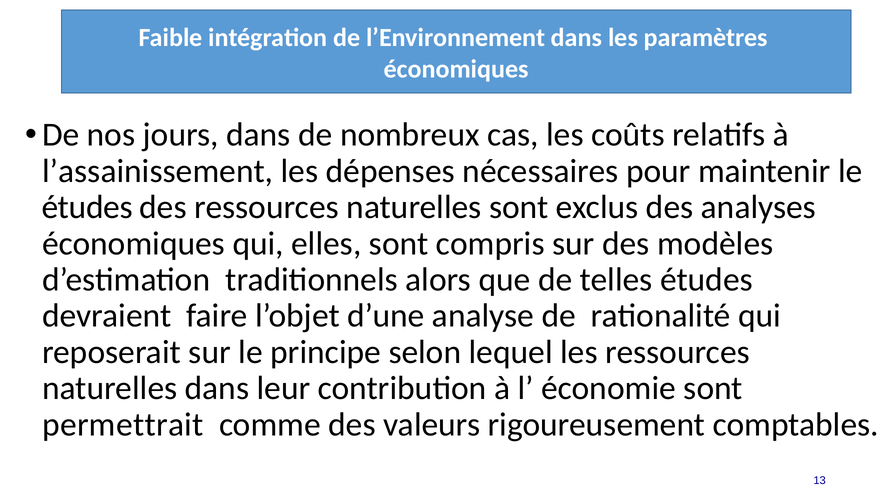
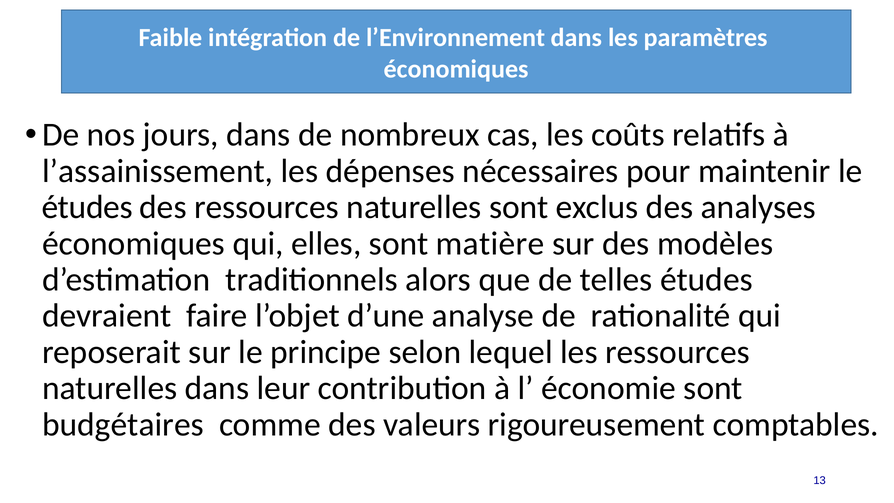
compris: compris -> matière (490, 243)
permettrait: permettrait -> budgétaires (123, 424)
